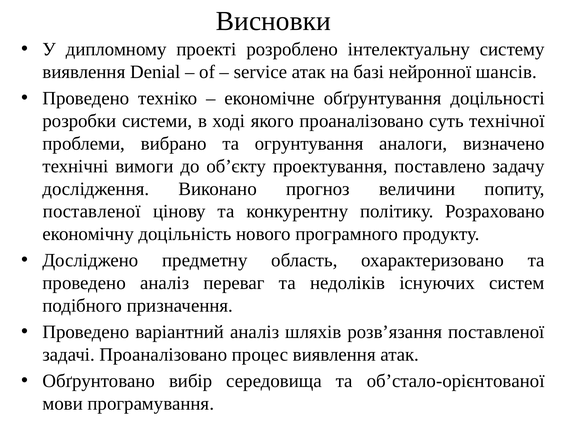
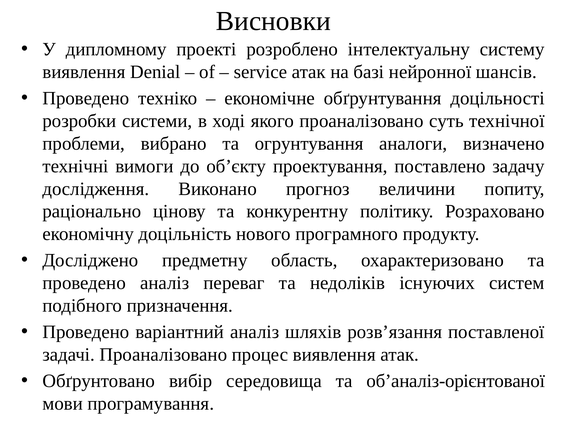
поставленої: поставленої -> раціонально (92, 212)
об’стало-орієнтованої: об’стало-орієнтованої -> об’аналіз-орієнтованої (456, 381)
